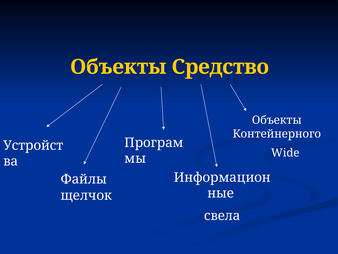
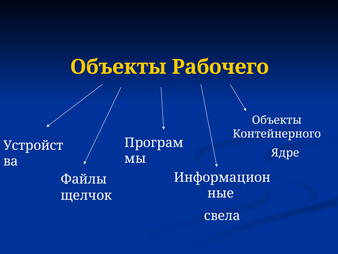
Средство: Средство -> Рабочего (220, 67)
Wide: Wide -> Ядре (285, 153)
